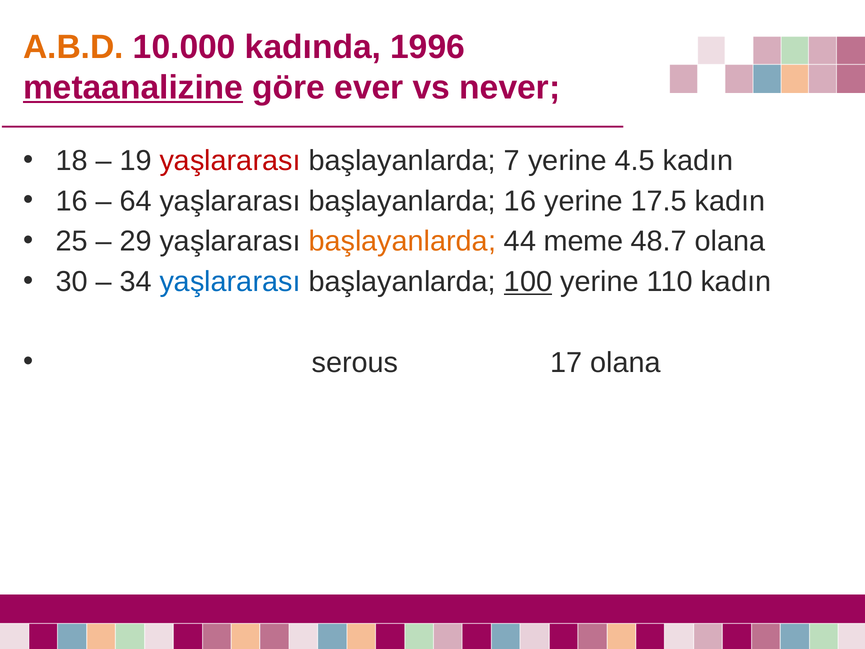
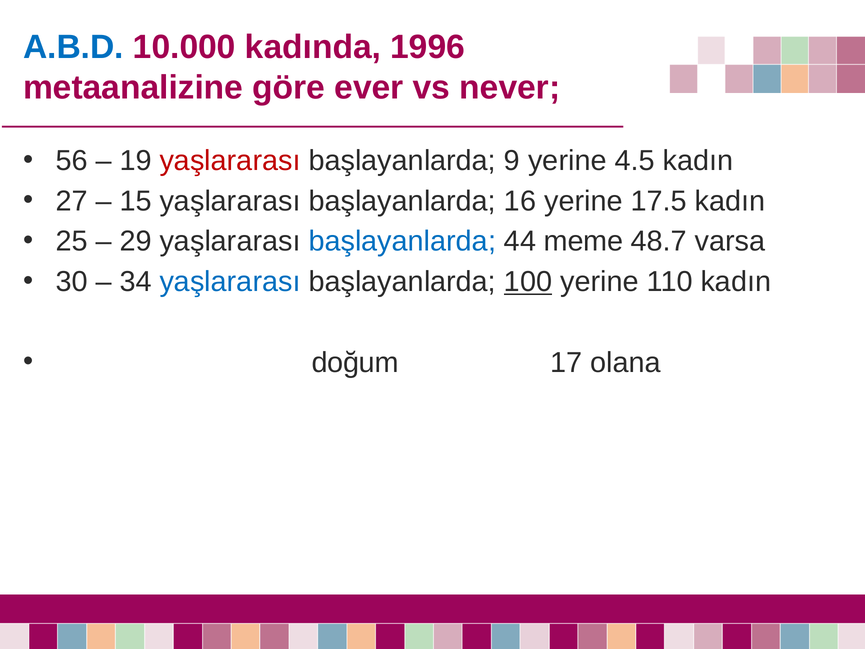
A.B.D colour: orange -> blue (73, 47)
metaanalizine underline: present -> none (133, 87)
18: 18 -> 56 (72, 161)
7: 7 -> 9 (512, 161)
16: 16 -> 27 (72, 201)
64: 64 -> 15 (136, 201)
başlayanlarda colour: orange -> blue (402, 241)
48.7 olana: olana -> varsa (730, 241)
serous: serous -> doğum (355, 362)
